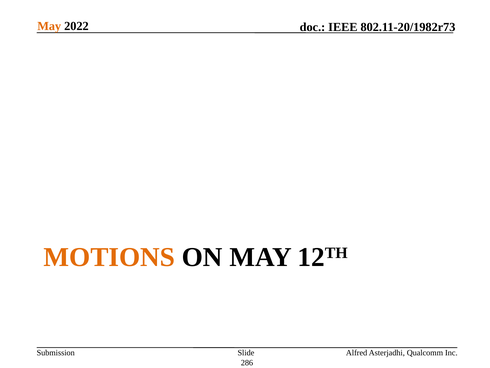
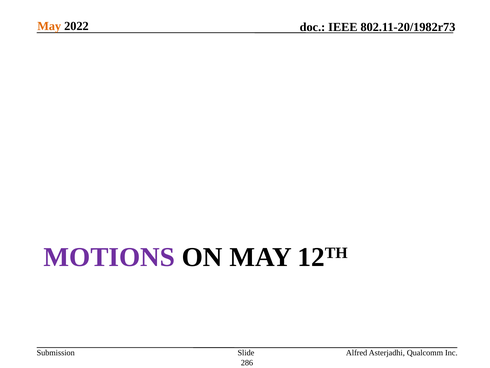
MOTIONS colour: orange -> purple (109, 257)
